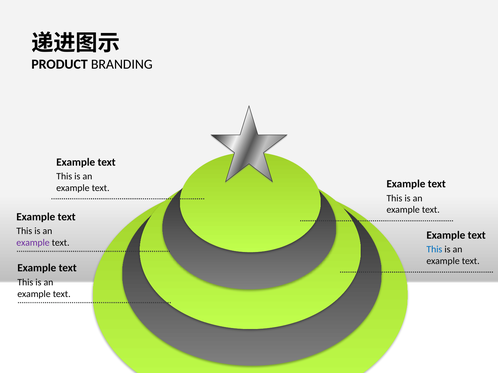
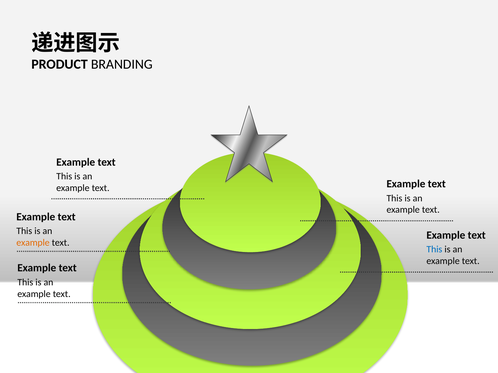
example colour: purple -> orange (33, 243)
